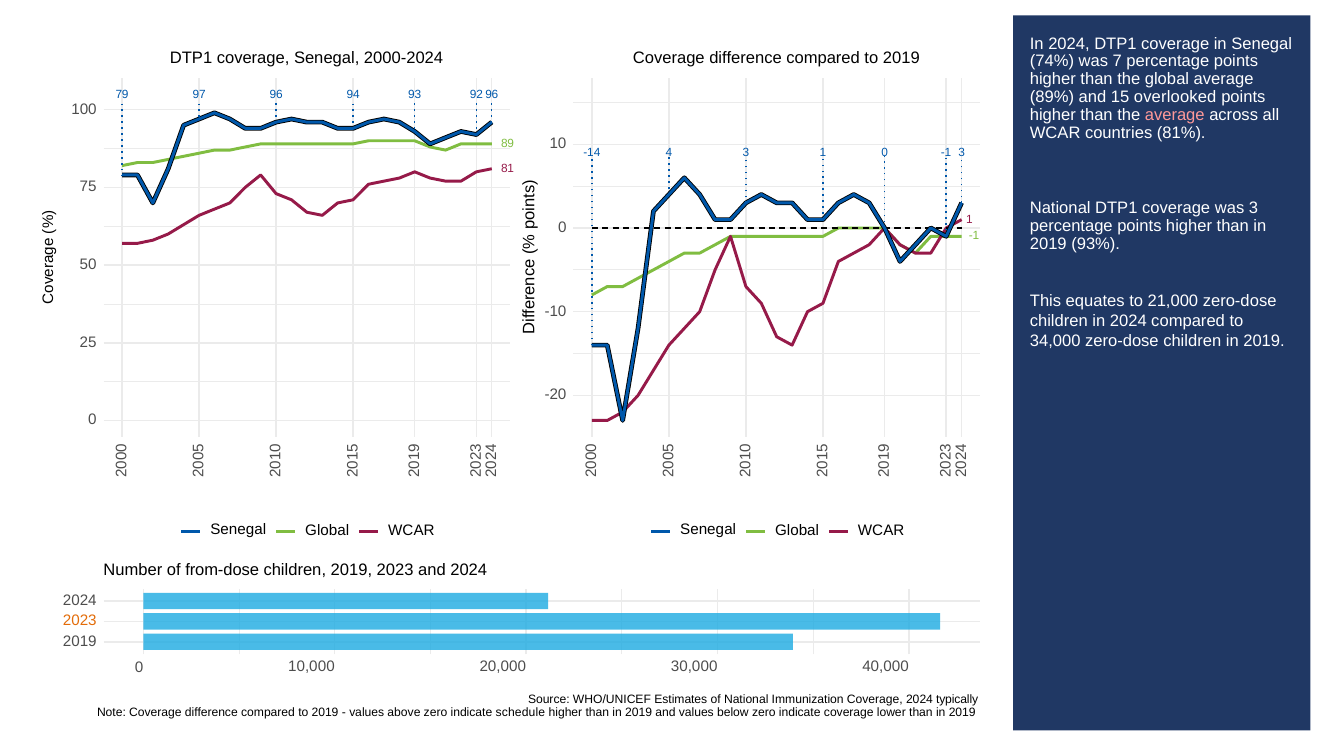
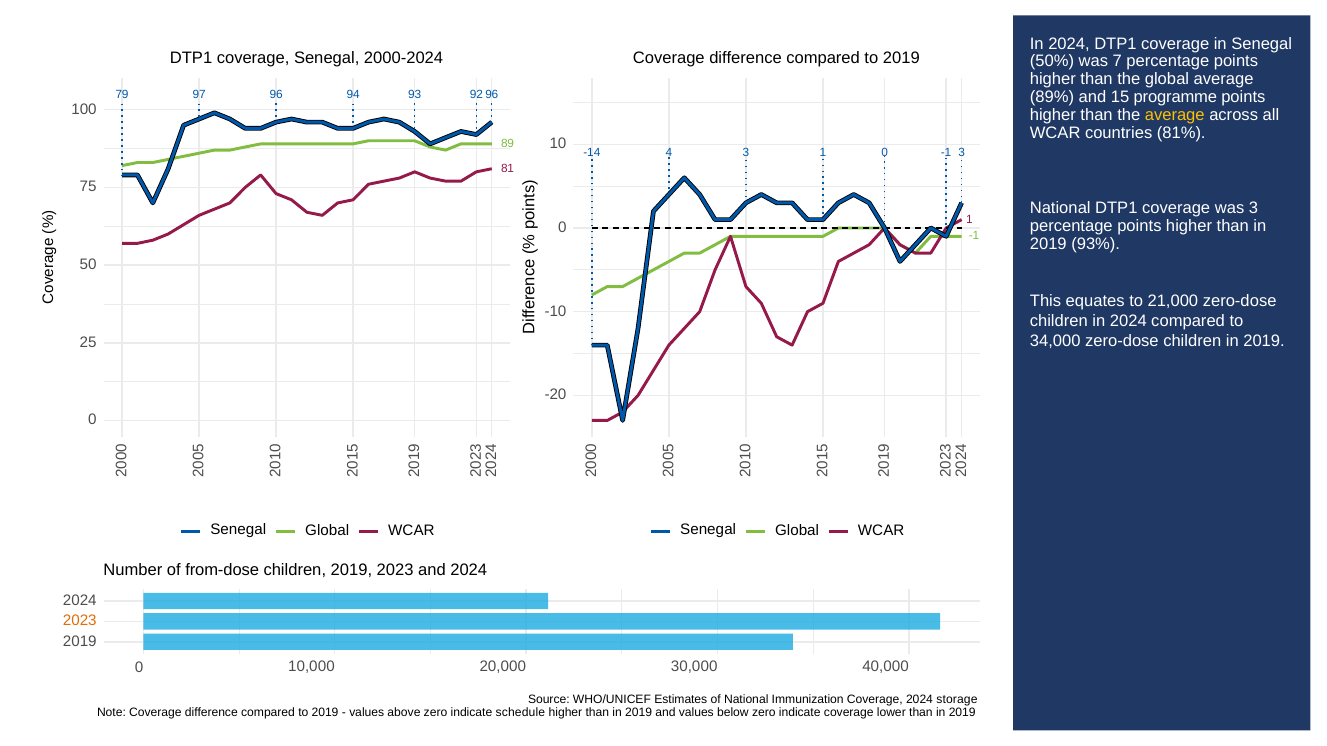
74%: 74% -> 50% (1052, 62)
overlooked: overlooked -> programme (1175, 97)
average colour: pink -> yellow (1175, 115)
typically: typically -> storage (957, 700)
